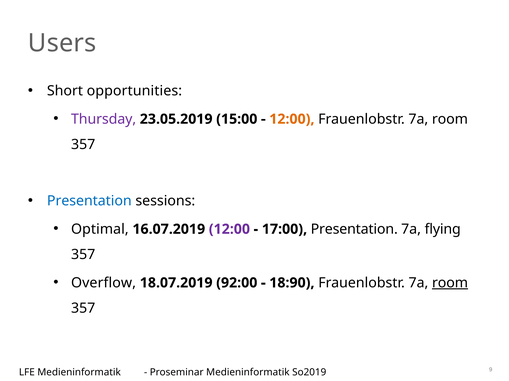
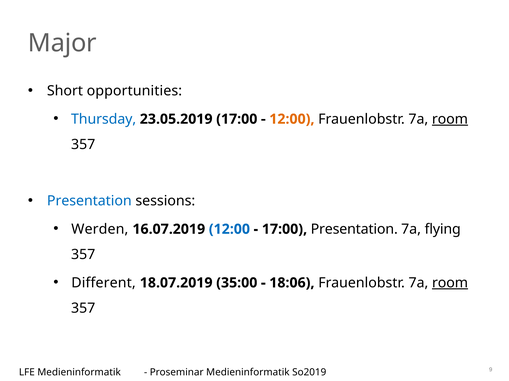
Users: Users -> Major (62, 43)
Thursday colour: purple -> blue (104, 119)
23.05.2019 15:00: 15:00 -> 17:00 (237, 119)
room underline: none -> present (450, 119)
Optimal: Optimal -> Werden (100, 230)
12:00 colour: purple -> blue (229, 230)
Overflow: Overflow -> Different (104, 283)
92:00: 92:00 -> 35:00 (237, 283)
18:90: 18:90 -> 18:06 (292, 283)
